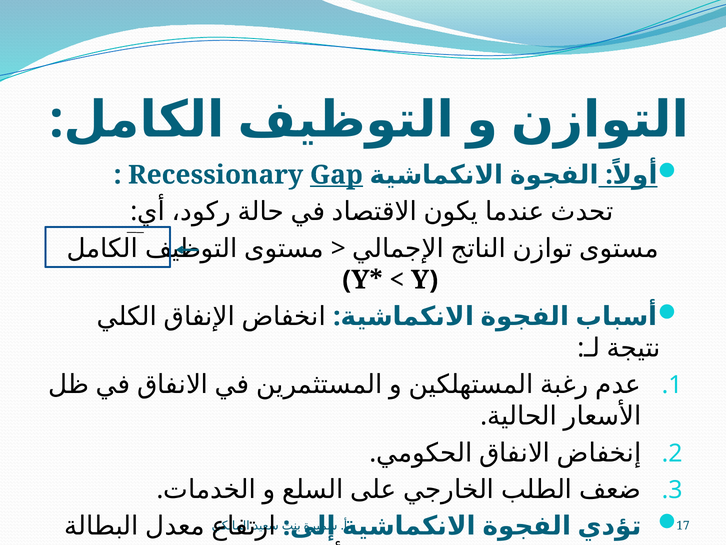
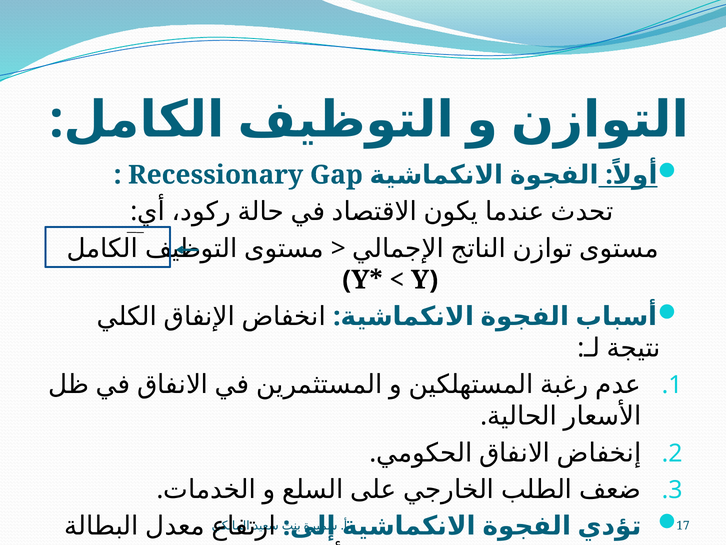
Gap underline: present -> none (336, 175)
